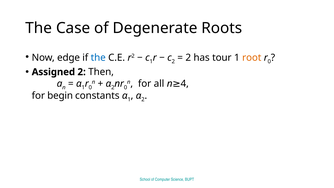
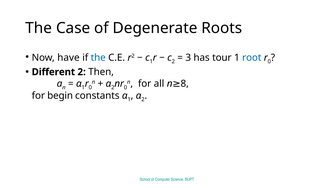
edge: edge -> have (68, 58)
2: 2 -> 3 (188, 58)
root colour: orange -> blue (252, 58)
Assigned: Assigned -> Different (53, 72)
4: 4 -> 8 (185, 84)
